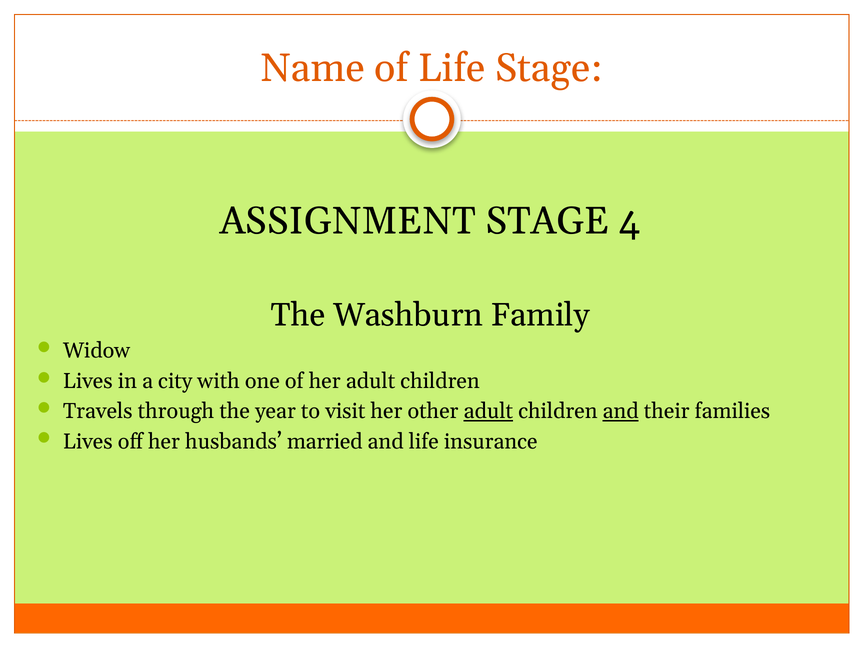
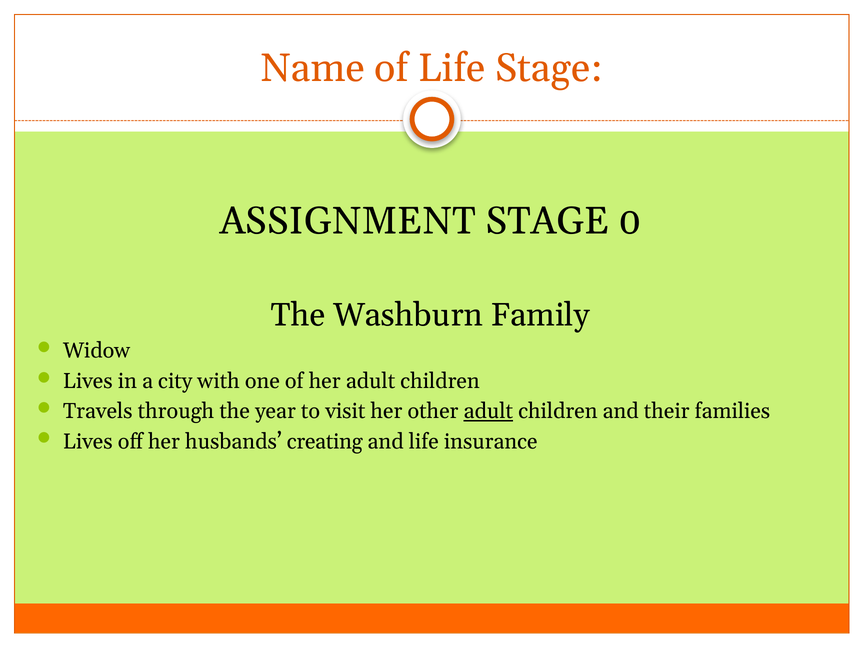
4: 4 -> 0 (630, 221)
and underline: present -> none (621, 411)
married: married -> creating (325, 442)
